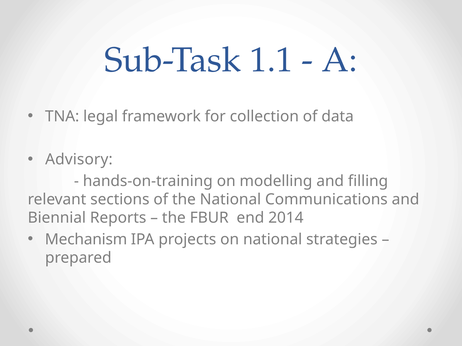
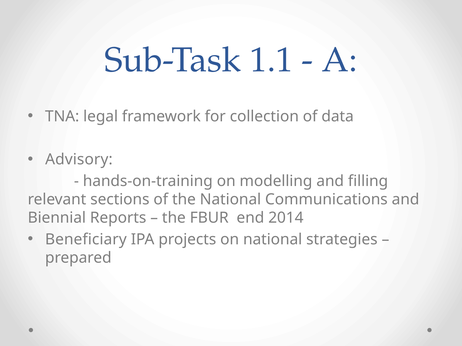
Mechanism: Mechanism -> Beneficiary (86, 240)
